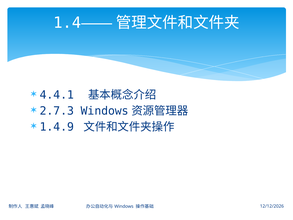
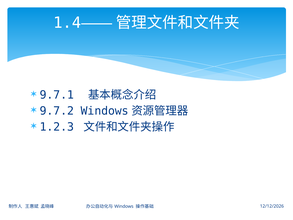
4.4.1: 4.4.1 -> 9.7.1 (57, 95)
2.7.3: 2.7.3 -> 9.7.2 (57, 111)
1.4.9: 1.4.9 -> 1.2.3 (57, 127)
